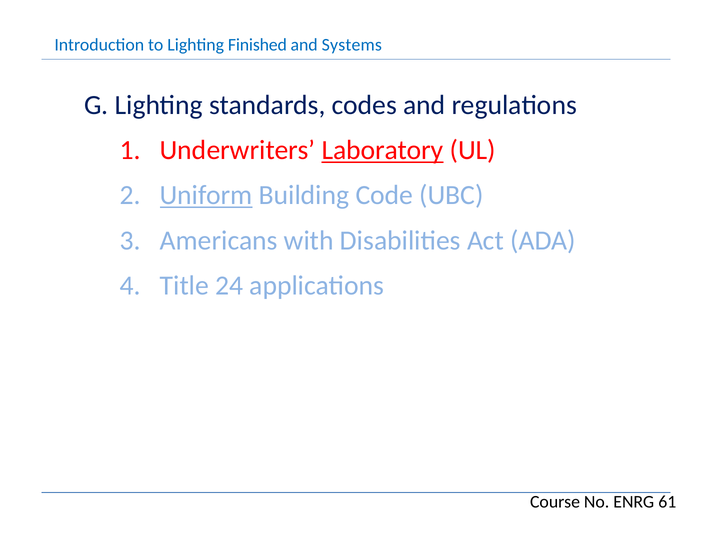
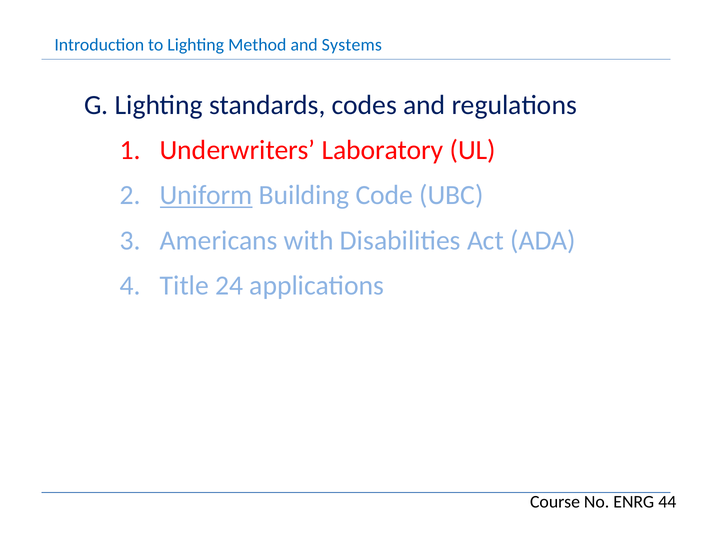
Finished: Finished -> Method (257, 45)
Laboratory underline: present -> none (383, 150)
61: 61 -> 44 (667, 502)
